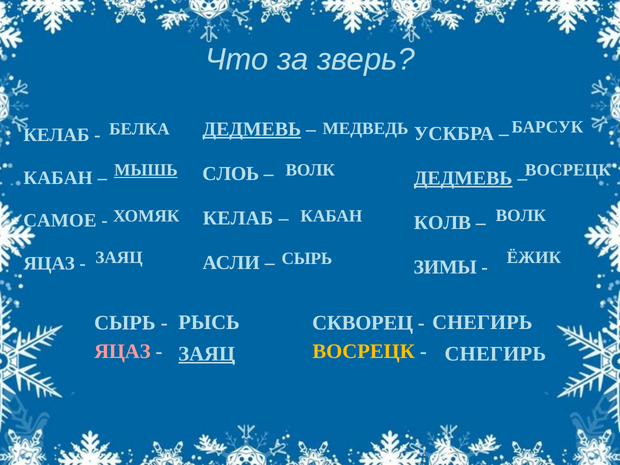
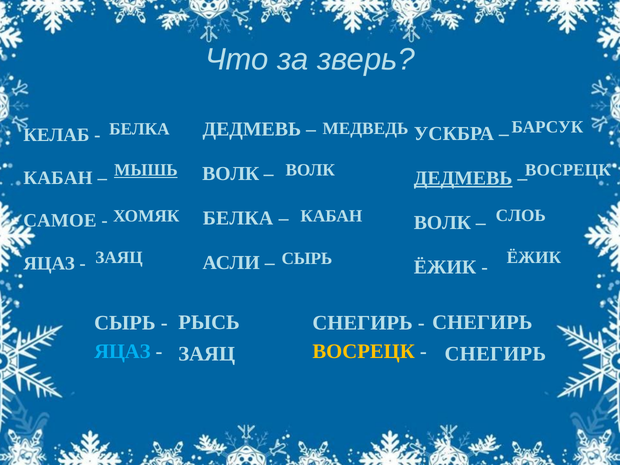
ДЕДМЕВЬ underline: present -> none (252, 129)
СЛОЬ: СЛОЬ -> ВОЛК (231, 174)
ВОЛК: ВОЛК -> СЛОЬ (521, 216)
КЕЛАБ: КЕЛАБ -> БЕЛКА (238, 218)
КОЛВ: КОЛВ -> ВОЛК (442, 223)
ЗИМЫ: ЗИМЫ -> ЁЖИК (445, 267)
СКВОРЕЦ: СКВОРЕЦ -> СНЕГИРЬ (363, 323)
ЯЦАЗ colour: pink -> light blue (122, 352)
ЗАЯЦ underline: present -> none (207, 354)
